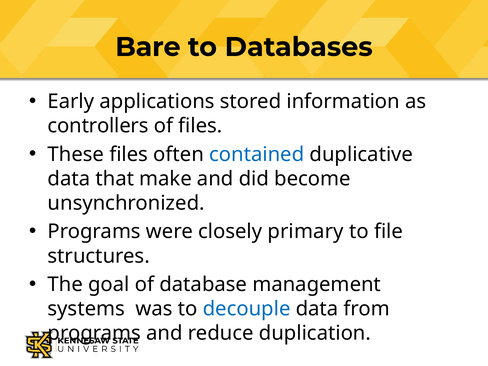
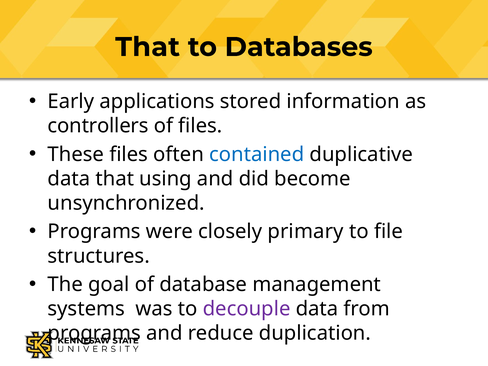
Bare: Bare -> That (148, 47)
make: make -> using (166, 179)
decouple colour: blue -> purple (247, 309)
